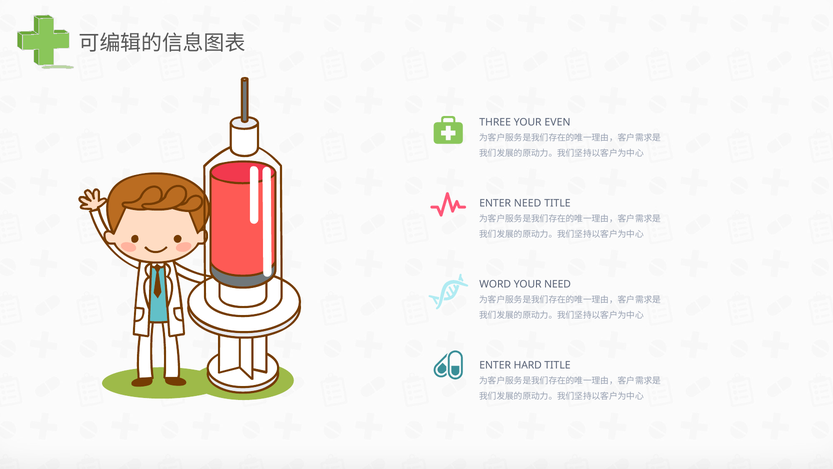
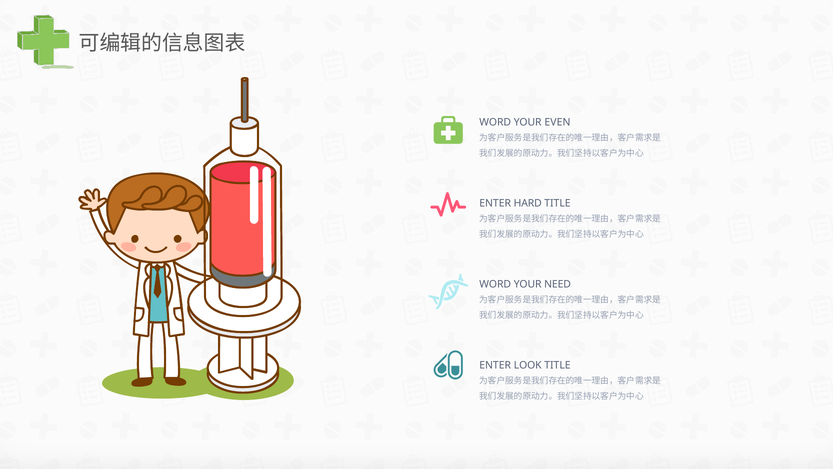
THREE: THREE -> WORD (495, 122)
ENTER NEED: NEED -> HARD (528, 203)
HARD: HARD -> LOOK (528, 365)
